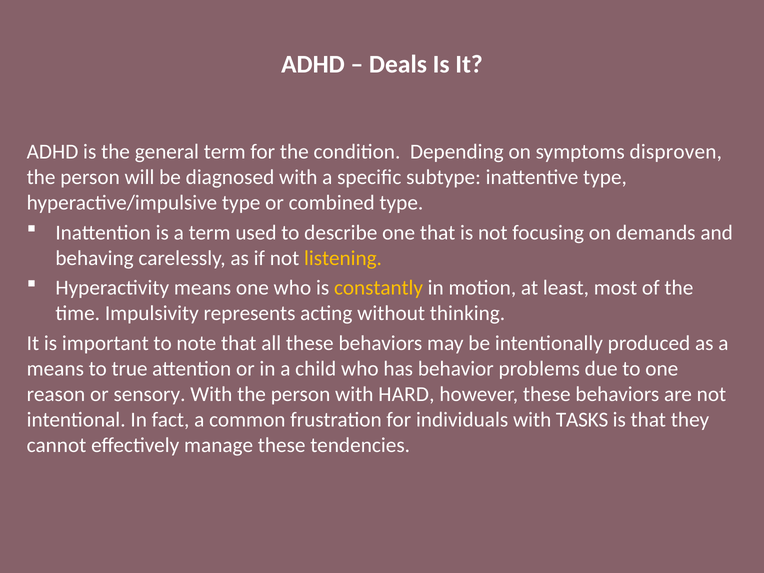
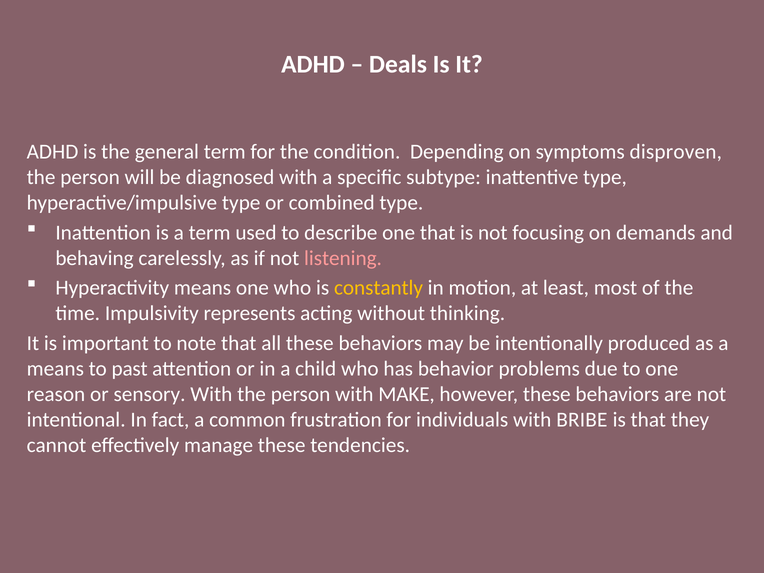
listening colour: yellow -> pink (343, 258)
true: true -> past (130, 369)
HARD: HARD -> MAKE (407, 394)
TASKS: TASKS -> BRIBE (582, 420)
